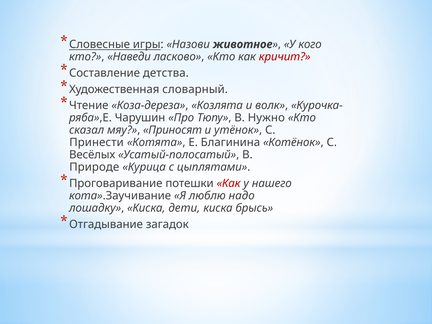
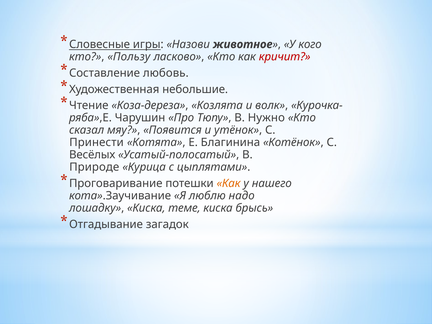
Наведи: Наведи -> Пользу (129, 57)
детства: детства -> любовь (166, 73)
словарный: словарный -> небольшие (195, 89)
Приносят: Приносят -> Появится (172, 130)
Как colour: red -> orange (229, 183)
дети: дети -> теме (184, 208)
